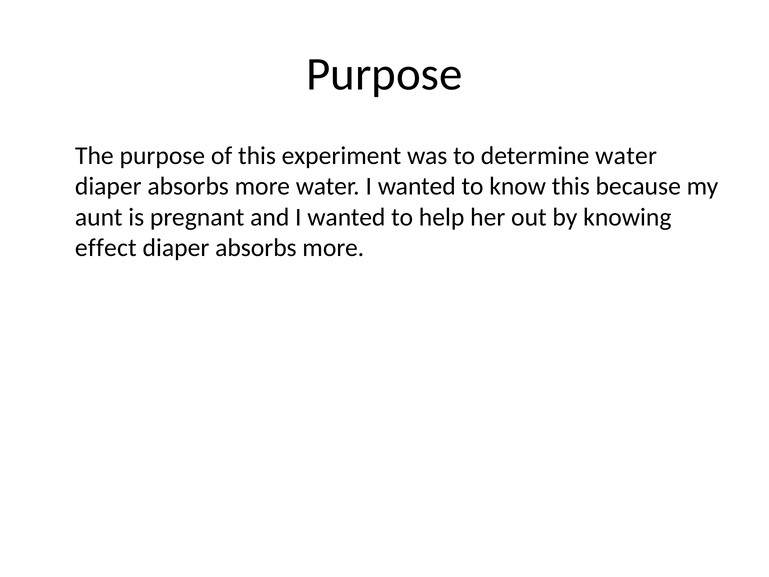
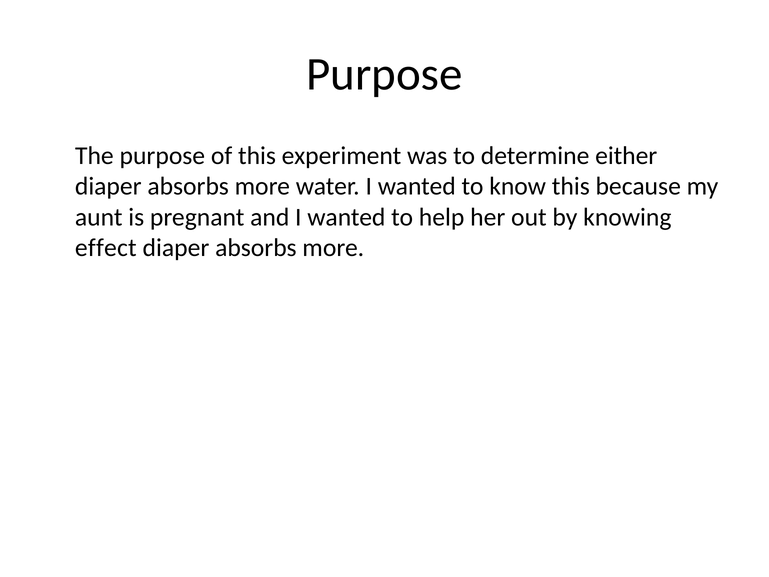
determine water: water -> either (626, 156)
